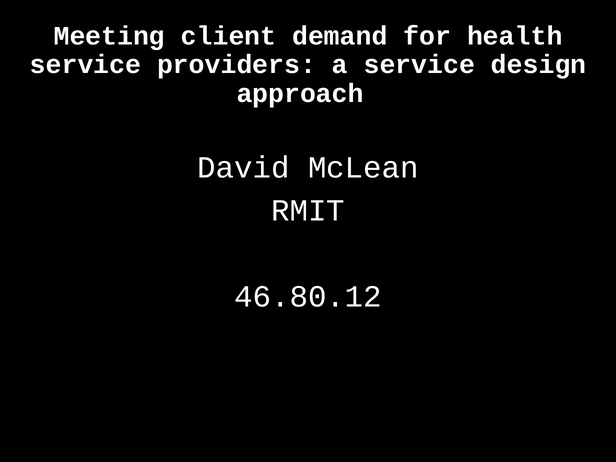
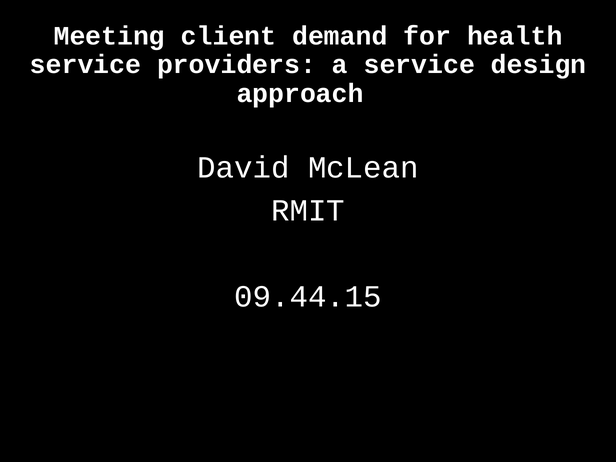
46.80.12: 46.80.12 -> 09.44.15 (308, 297)
